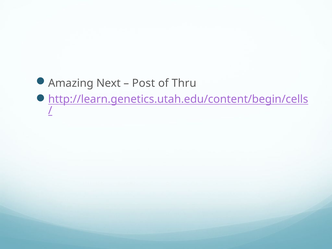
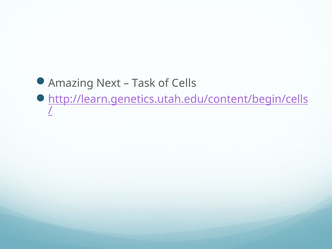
Post: Post -> Task (144, 83)
Thru: Thru -> Cells (184, 83)
